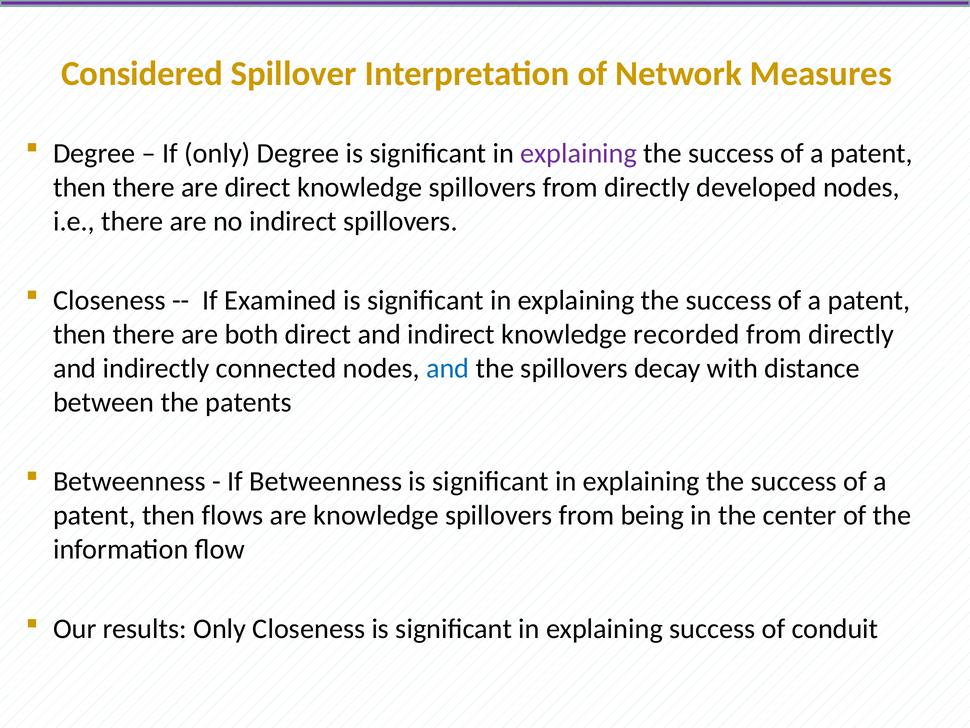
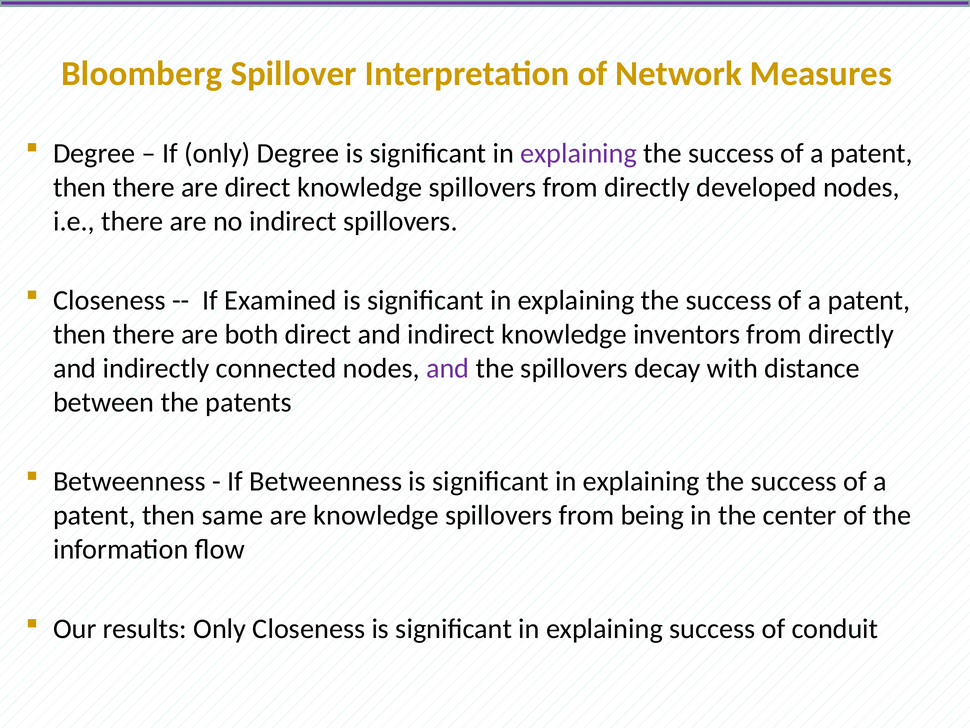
Considered: Considered -> Bloomberg (142, 74)
recorded: recorded -> inventors (687, 334)
and colour: blue -> purple (448, 368)
flows: flows -> same (232, 515)
